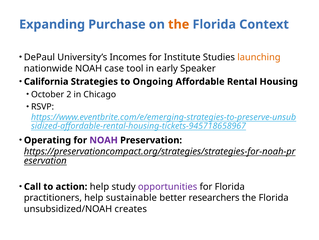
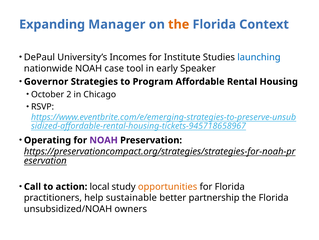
Purchase: Purchase -> Manager (117, 24)
launching colour: orange -> blue (259, 57)
California: California -> Governor (46, 81)
Ongoing: Ongoing -> Program (153, 81)
action help: help -> local (100, 186)
opportunities colour: purple -> orange (168, 186)
researchers: researchers -> partnership (214, 197)
creates: creates -> owners (131, 208)
